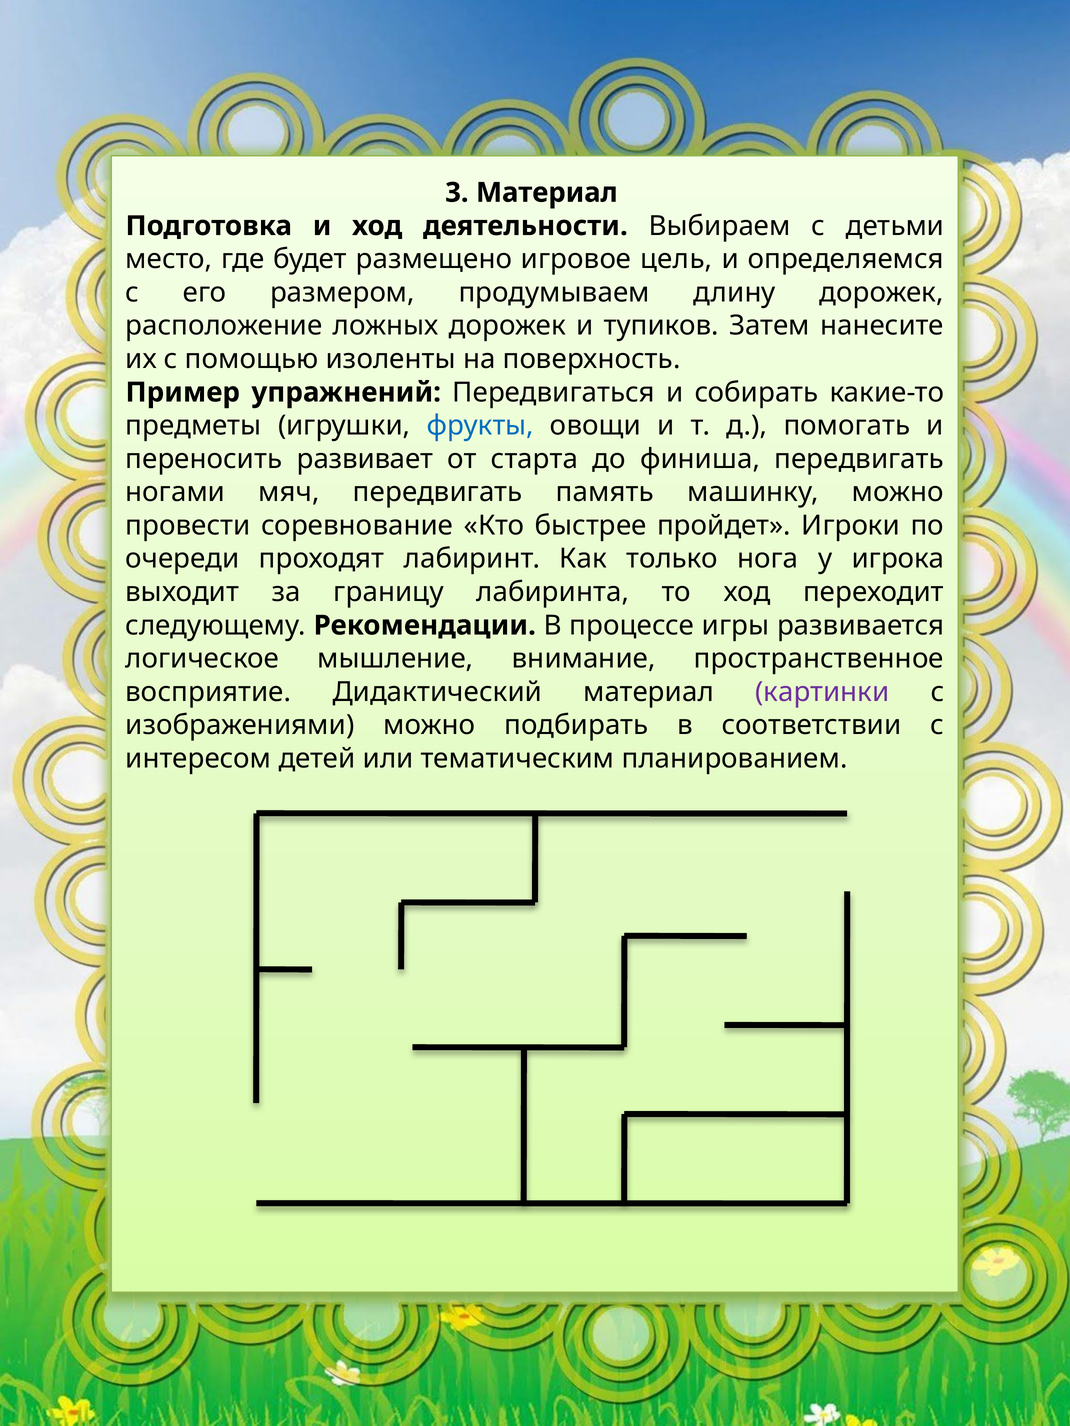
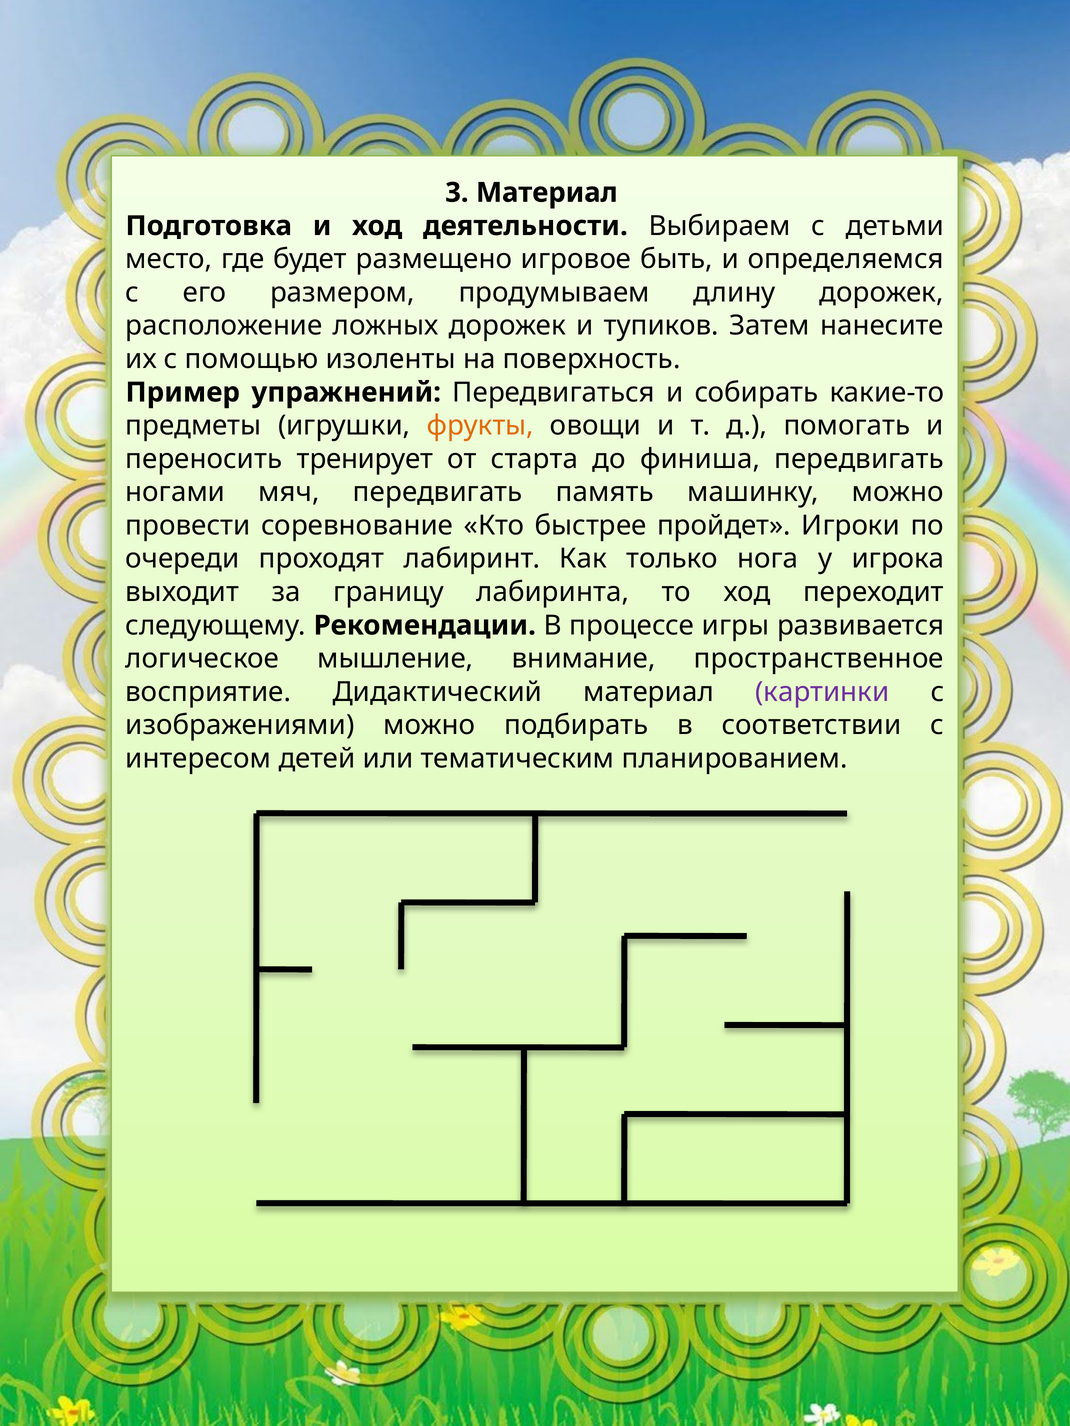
цель: цель -> быть (676, 259)
фрукты colour: blue -> orange (480, 426)
развивает: развивает -> тренирует (365, 459)
